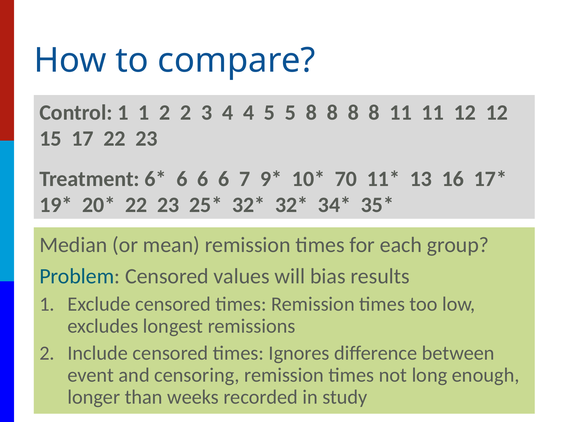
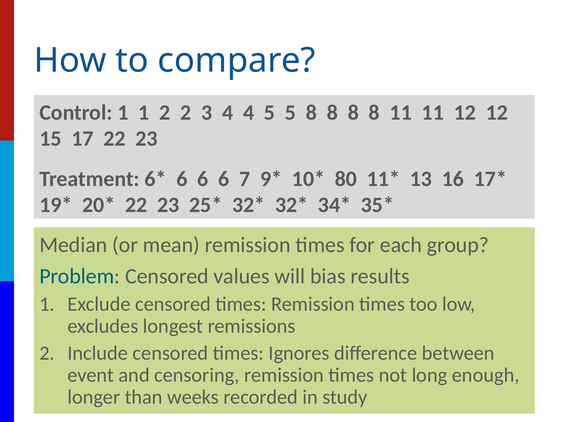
70: 70 -> 80 (346, 179)
